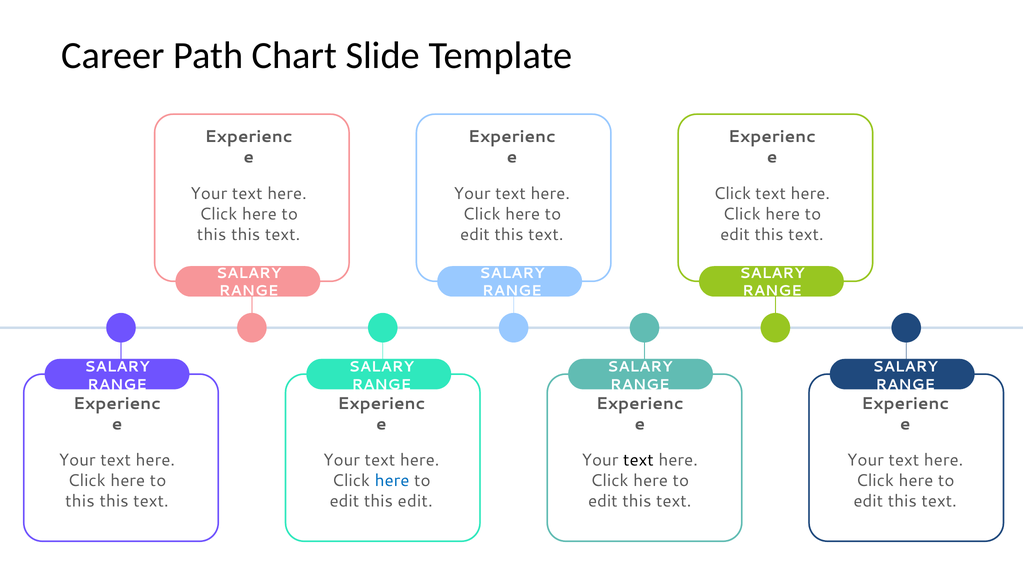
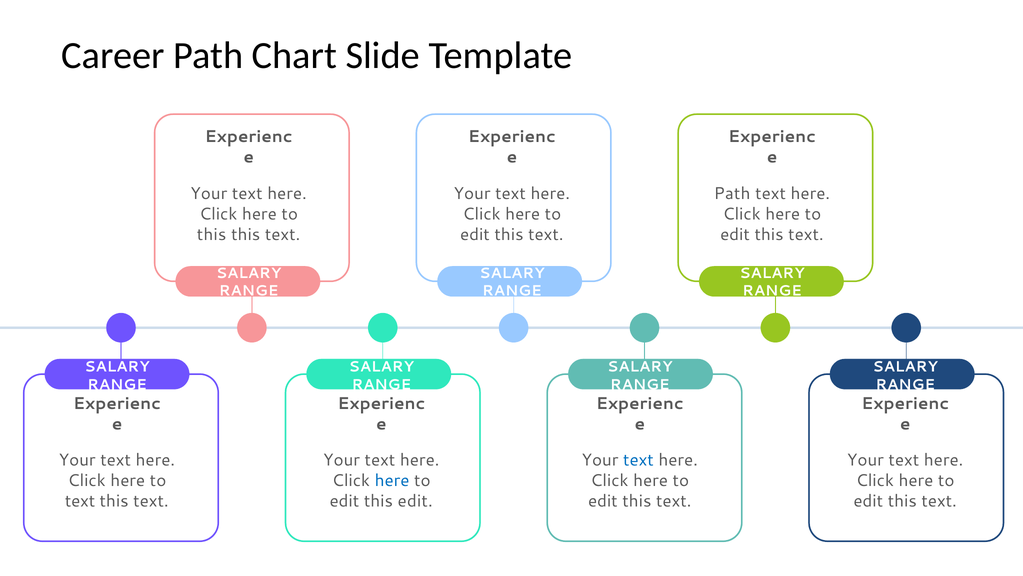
Click: Click -> Path (732, 193)
text colour: black -> blue (638, 460)
this: this -> text (80, 501)
